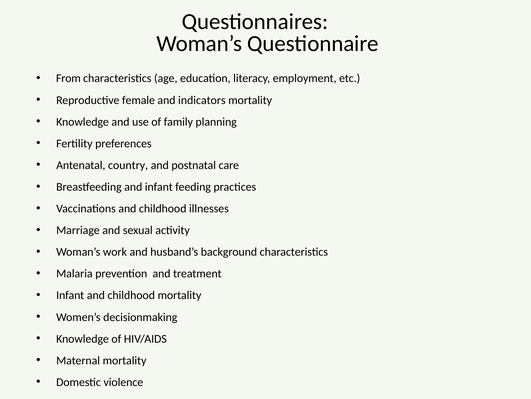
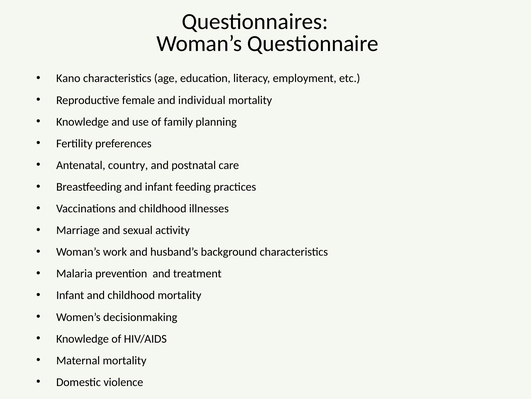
From: From -> Kano (68, 78)
indicators: indicators -> individual (202, 100)
